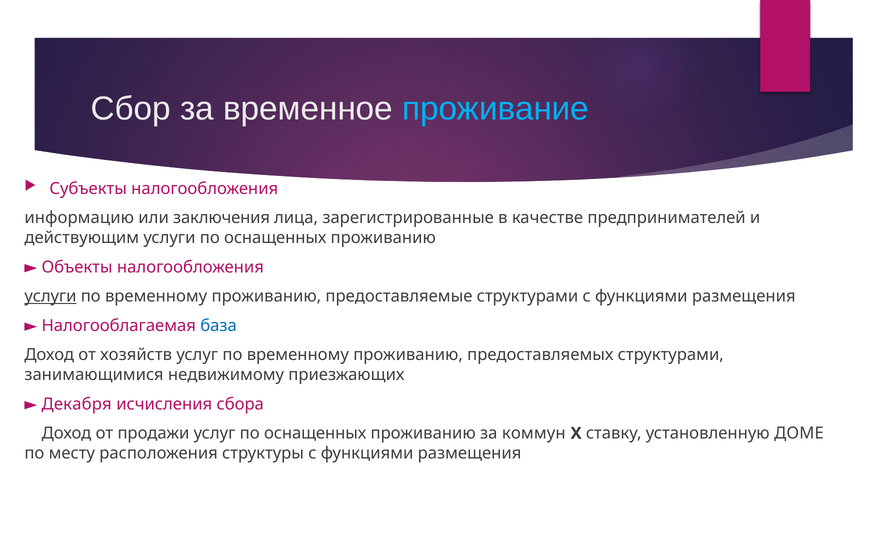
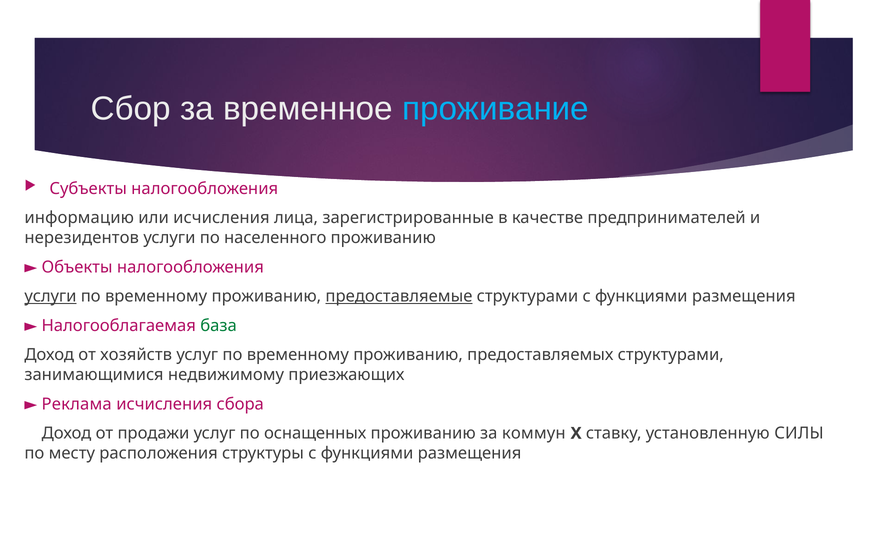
или заключения: заключения -> исчисления (221, 218)
действующим: действующим -> нерезидентов (82, 238)
услуги по оснащенных: оснащенных -> населенного (275, 238)
предоставляемые underline: none -> present (399, 296)
база colour: blue -> green (219, 325)
Декабря: Декабря -> Реклама (77, 404)
ДОМЕ: ДОМЕ -> СИЛЫ (799, 433)
